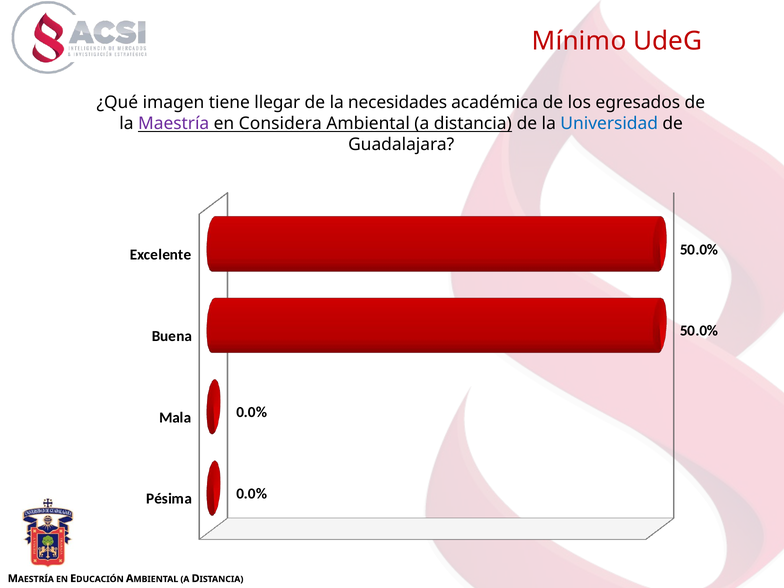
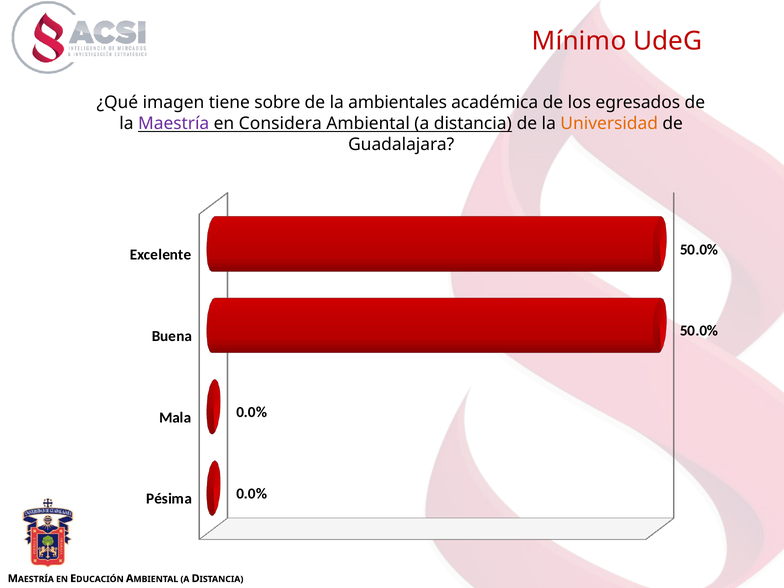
llegar: llegar -> sobre (277, 103)
necesidades: necesidades -> ambientales (398, 103)
Universidad colour: blue -> orange (609, 123)
